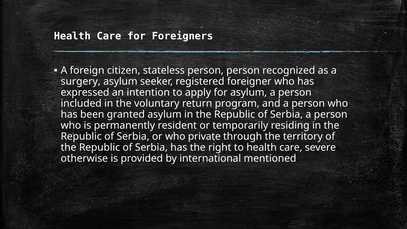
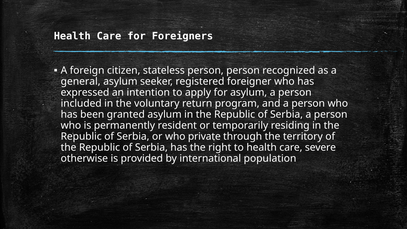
surgery: surgery -> general (81, 82)
mentioned: mentioned -> population (270, 158)
